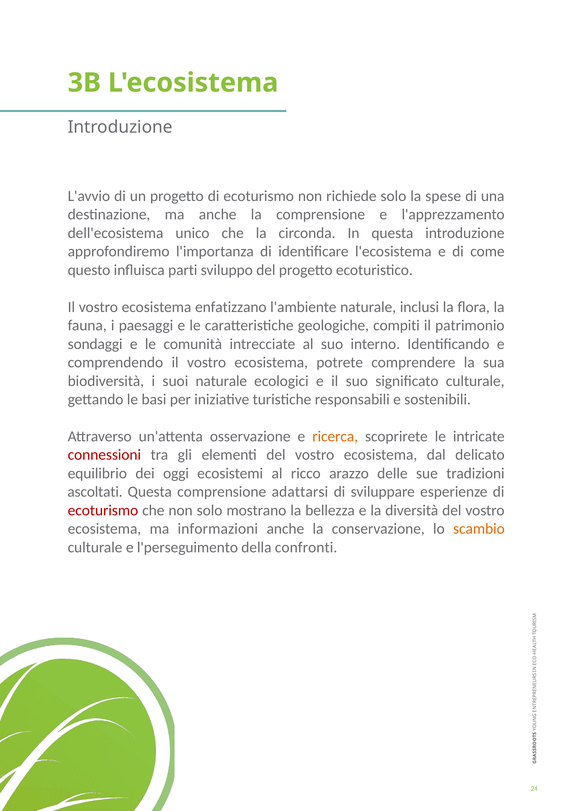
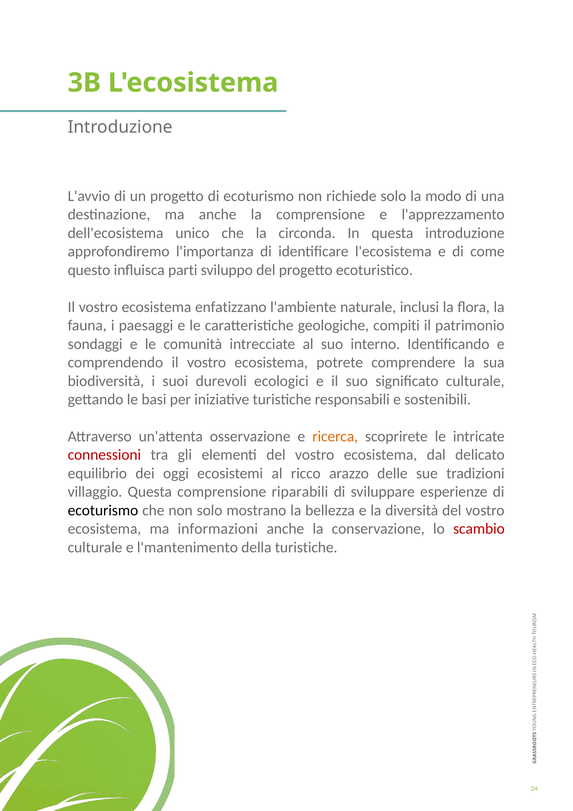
spese: spese -> modo (443, 196)
suoi naturale: naturale -> durevoli (221, 381)
ascoltati: ascoltati -> villaggio (95, 492)
adattarsi: adattarsi -> riparabili (300, 492)
ecoturismo colour: red -> black (103, 510)
scambio colour: orange -> red (479, 528)
l'perseguimento: l'perseguimento -> l'mantenimento (187, 547)
della confronti: confronti -> turistiche (306, 547)
